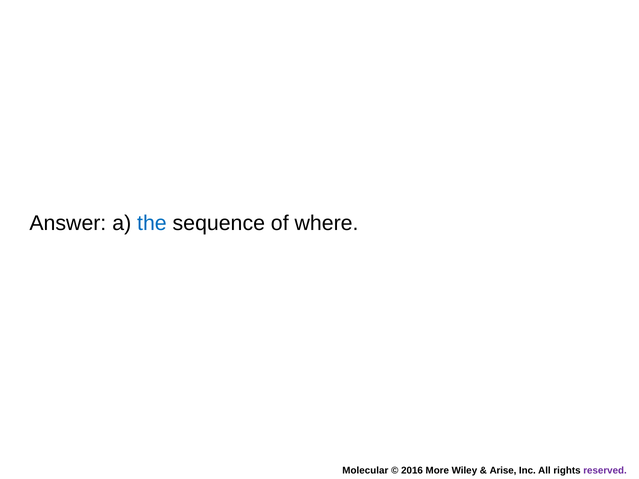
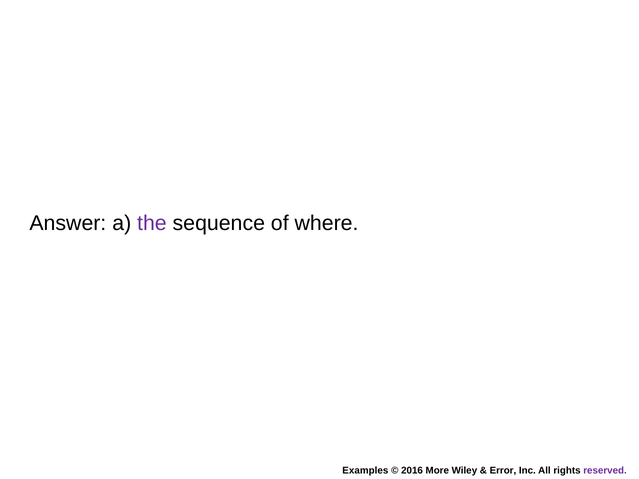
the colour: blue -> purple (152, 223)
Molecular: Molecular -> Examples (365, 471)
Arise: Arise -> Error (503, 471)
